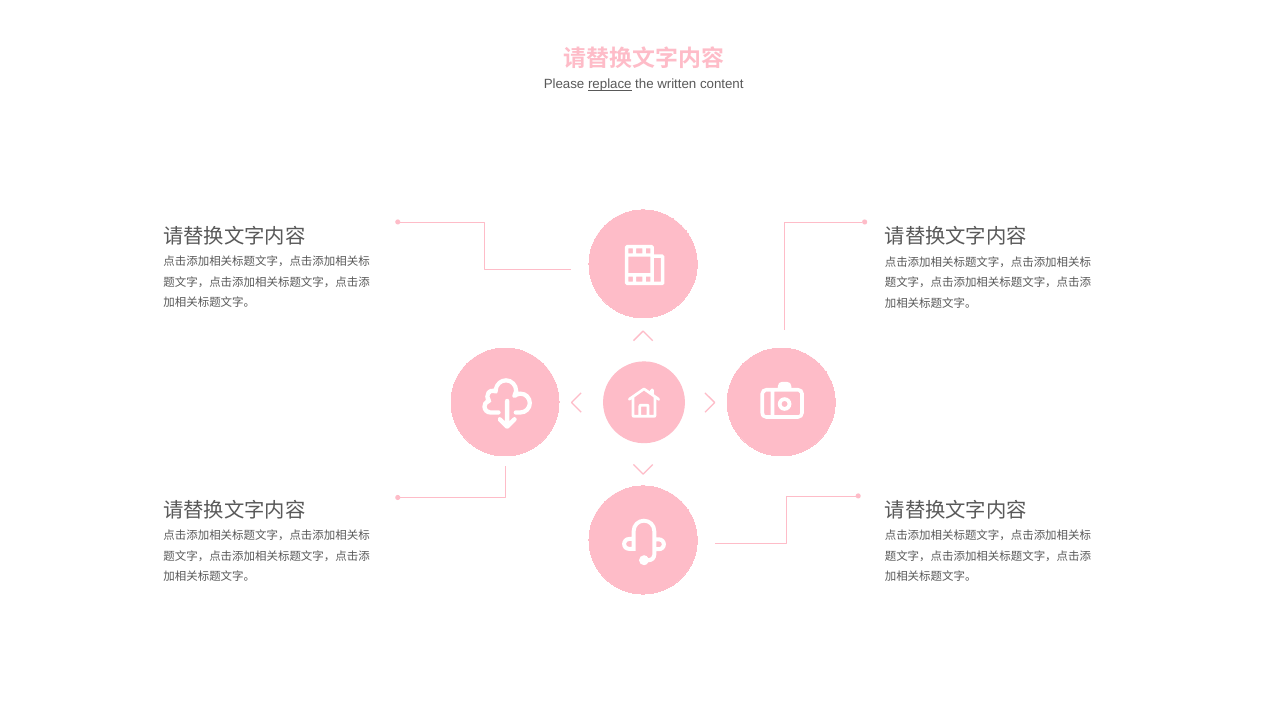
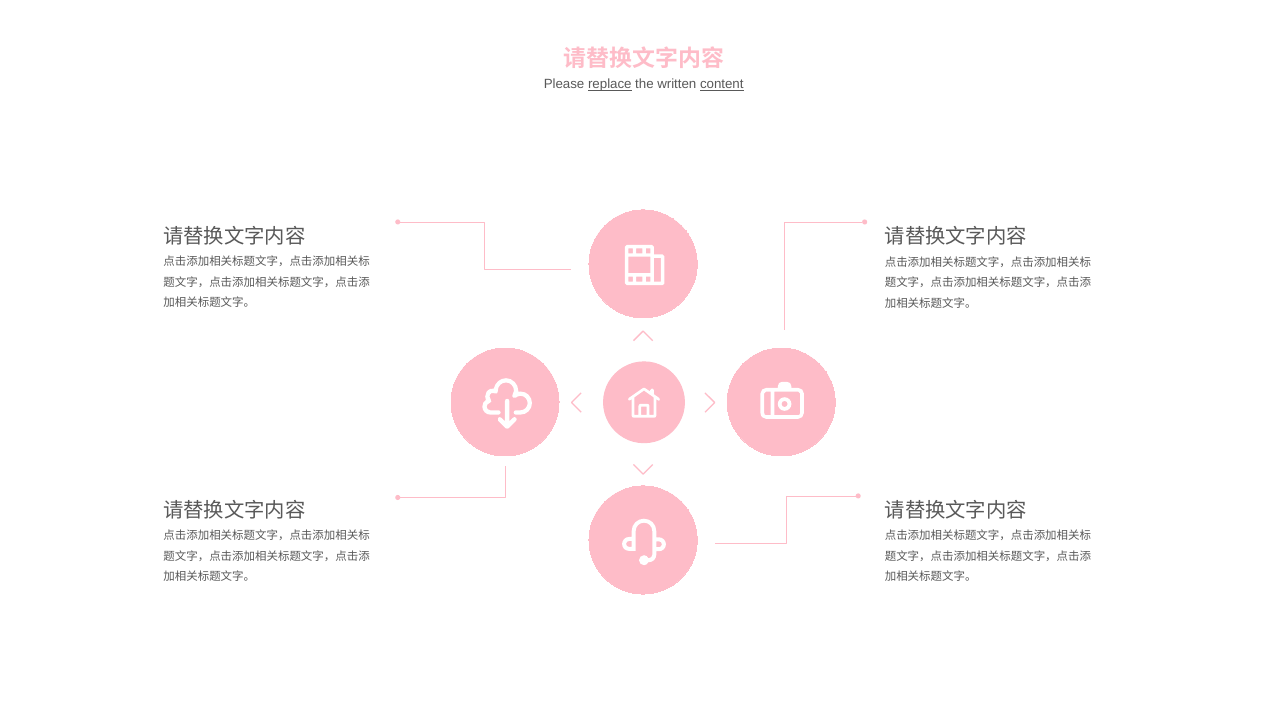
content underline: none -> present (722, 84)
